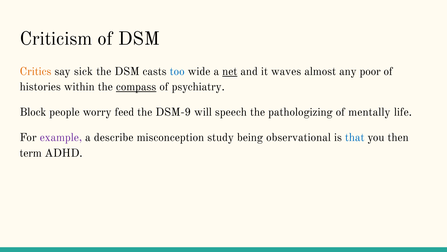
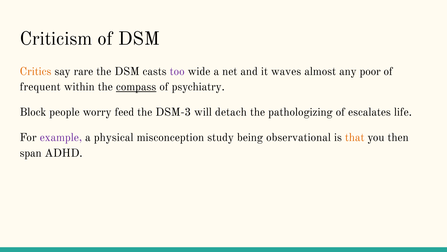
sick: sick -> rare (83, 71)
too colour: blue -> purple (177, 71)
net underline: present -> none (230, 71)
histories: histories -> frequent (40, 87)
DSM-9: DSM-9 -> DSM-3 (173, 112)
speech: speech -> detach (231, 112)
mentally: mentally -> escalates (369, 112)
describe: describe -> physical (114, 137)
that colour: blue -> orange (355, 137)
term: term -> span (31, 153)
